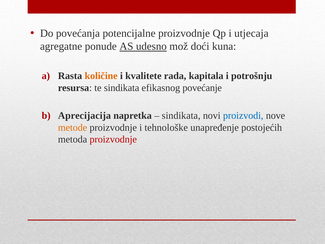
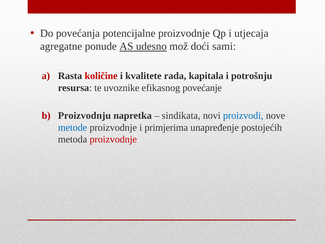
kuna: kuna -> sami (224, 46)
količine colour: orange -> red (101, 76)
te sindikata: sindikata -> uvoznike (122, 88)
Aprecijacija: Aprecijacija -> Proizvodnju (84, 116)
metode colour: orange -> blue (73, 127)
tehnološke: tehnološke -> primjerima (166, 127)
